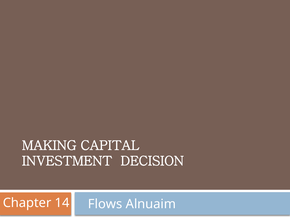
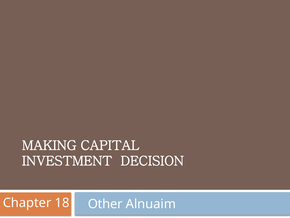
14: 14 -> 18 (62, 202)
Flows: Flows -> Other (105, 204)
